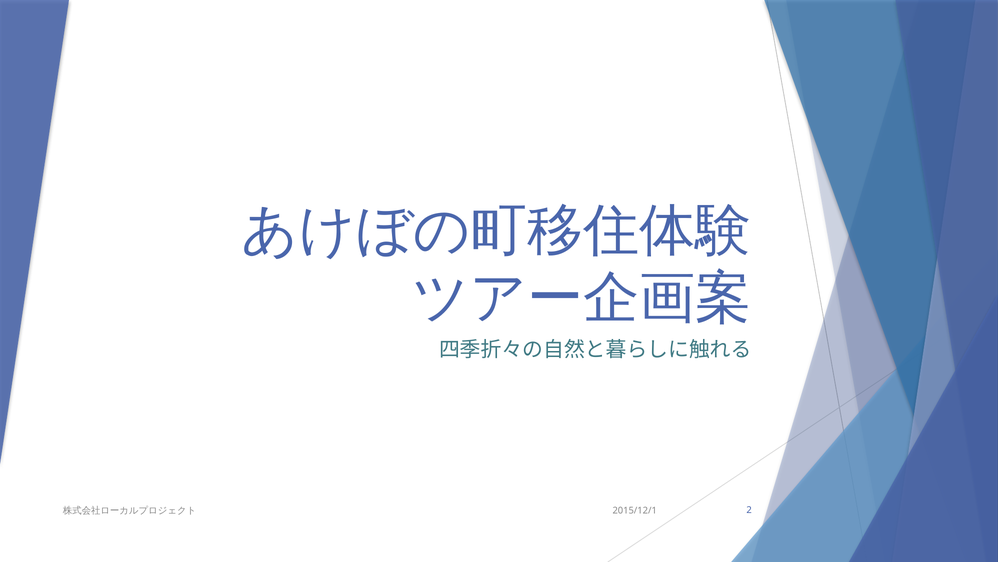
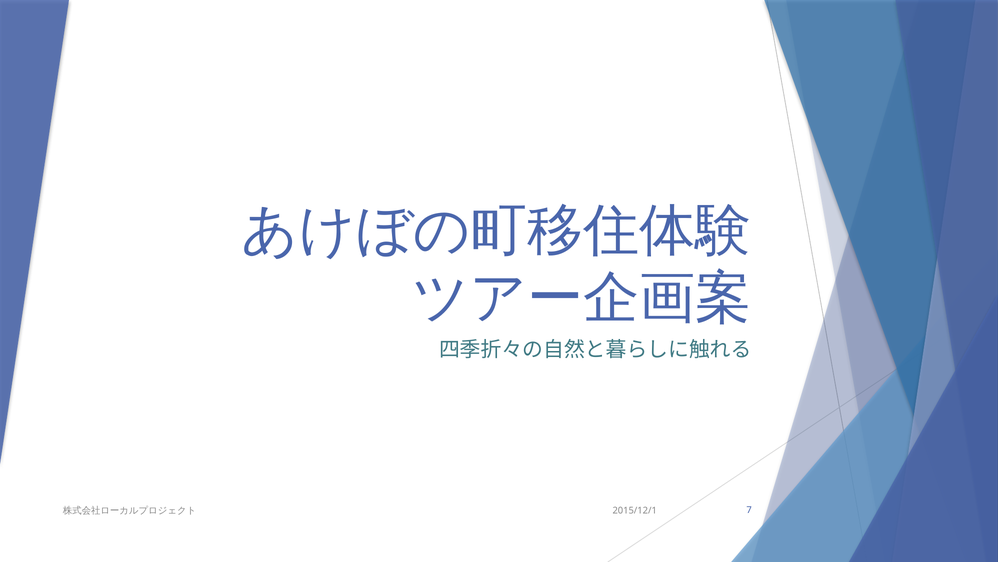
2: 2 -> 7 (749, 509)
